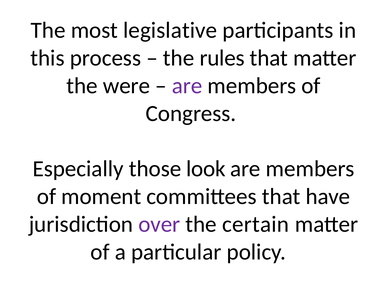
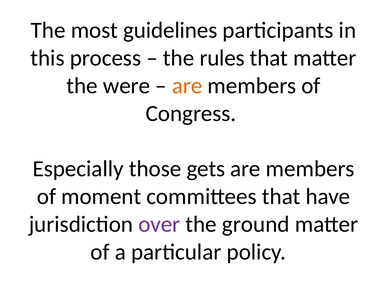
legislative: legislative -> guidelines (170, 30)
are colour: purple -> orange (187, 86)
look: look -> gets (206, 169)
certain: certain -> ground (256, 224)
